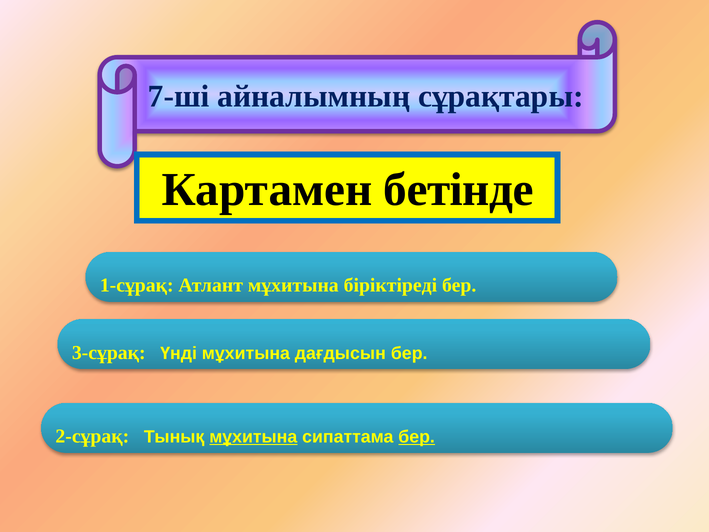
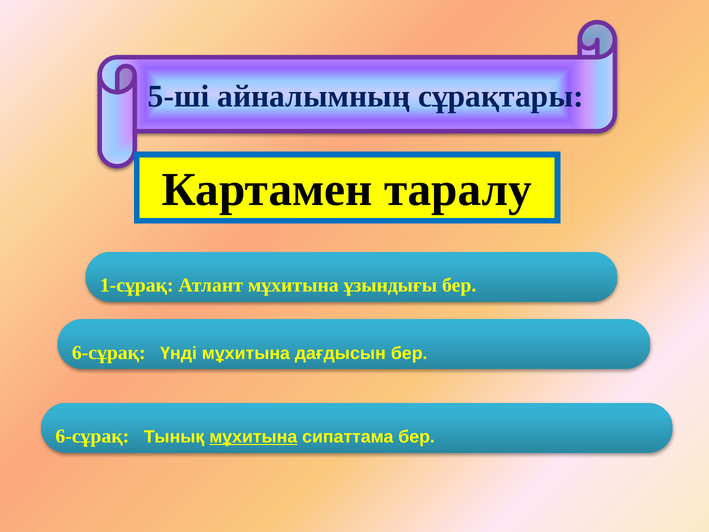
7-ші: 7-ші -> 5-ші (179, 96)
бетінде: бетінде -> таралу (458, 189)
біріктіреді: біріктіреді -> ұзындығы (390, 285)
3-сұрақ: 3-сұрақ -> 6-сұрақ (109, 352)
2-сұрақ: 2-сұрақ -> 6-сұрақ (92, 436)
бер underline: present -> none (417, 437)
